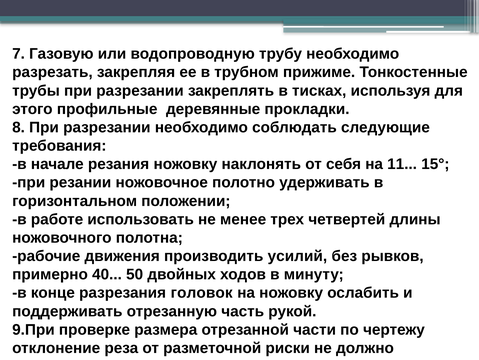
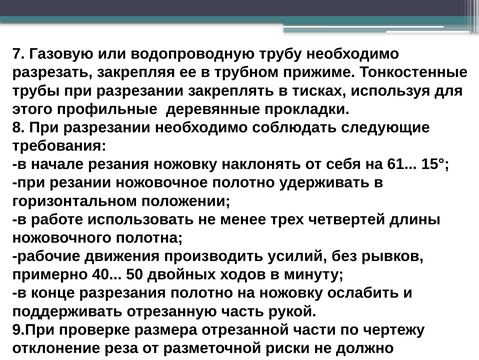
11: 11 -> 61 (402, 164)
разрезания головок: головок -> полотно (202, 292)
